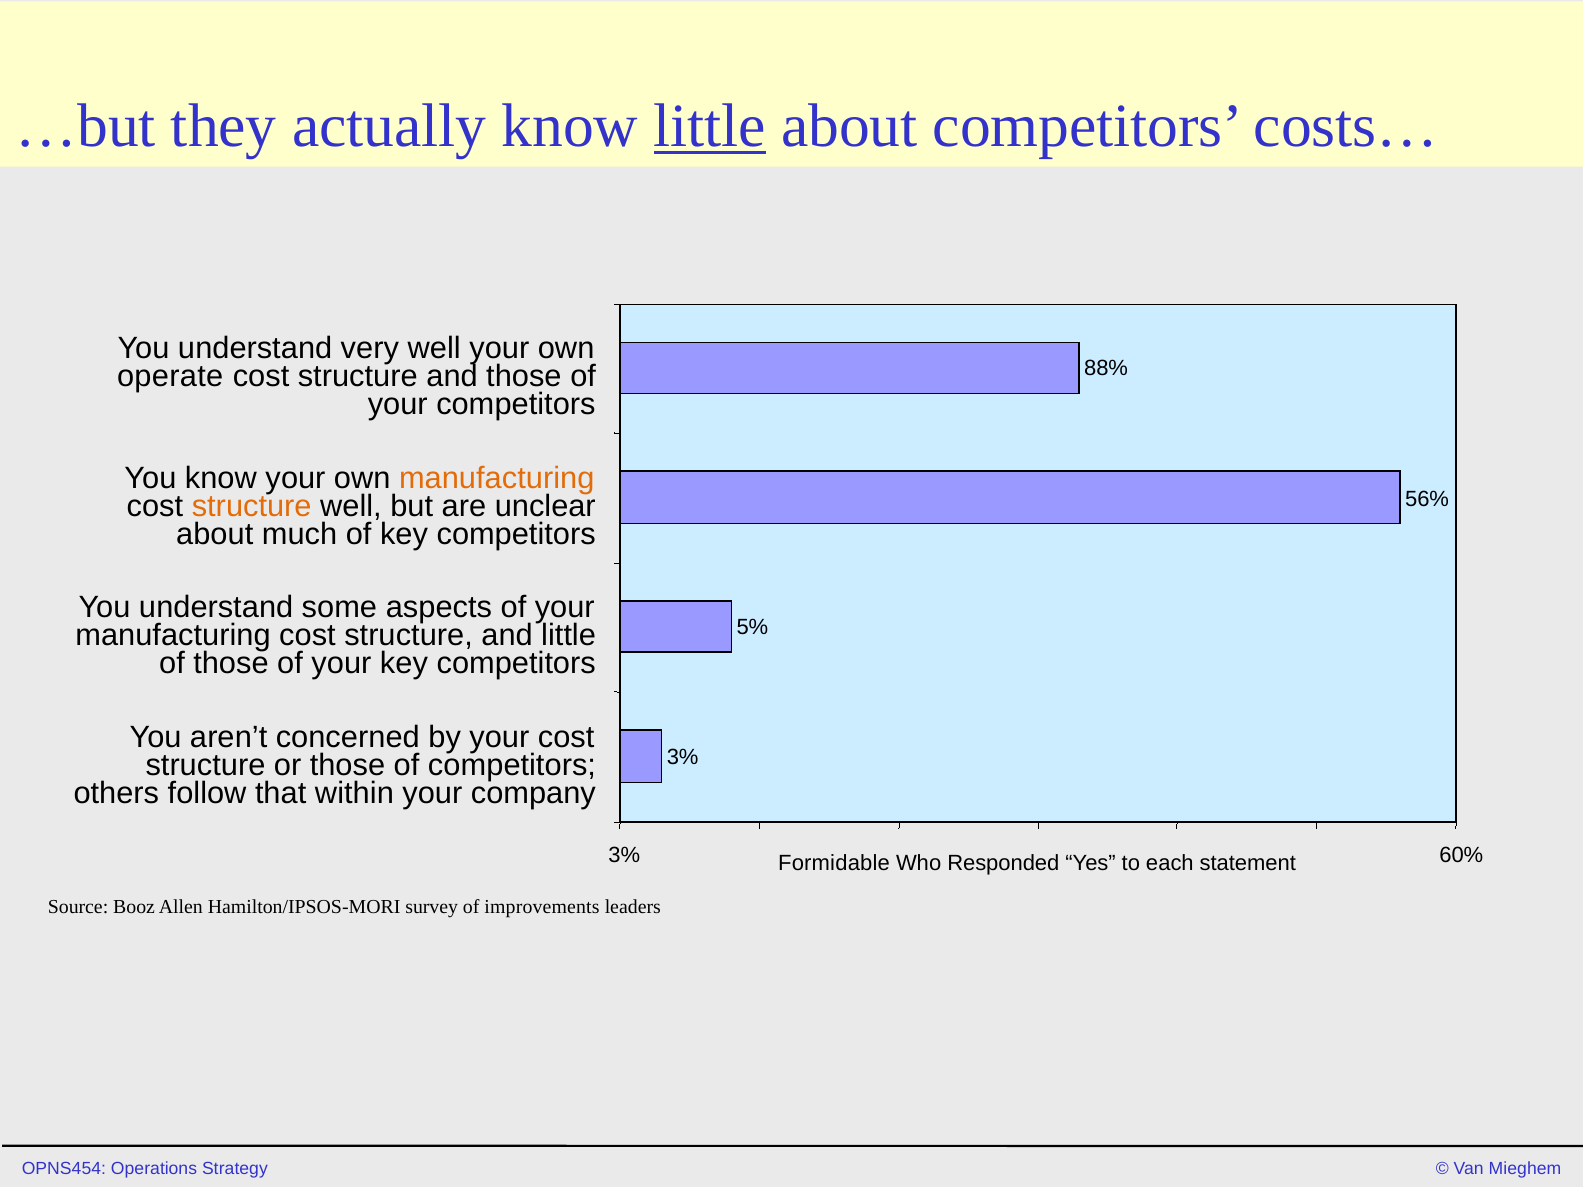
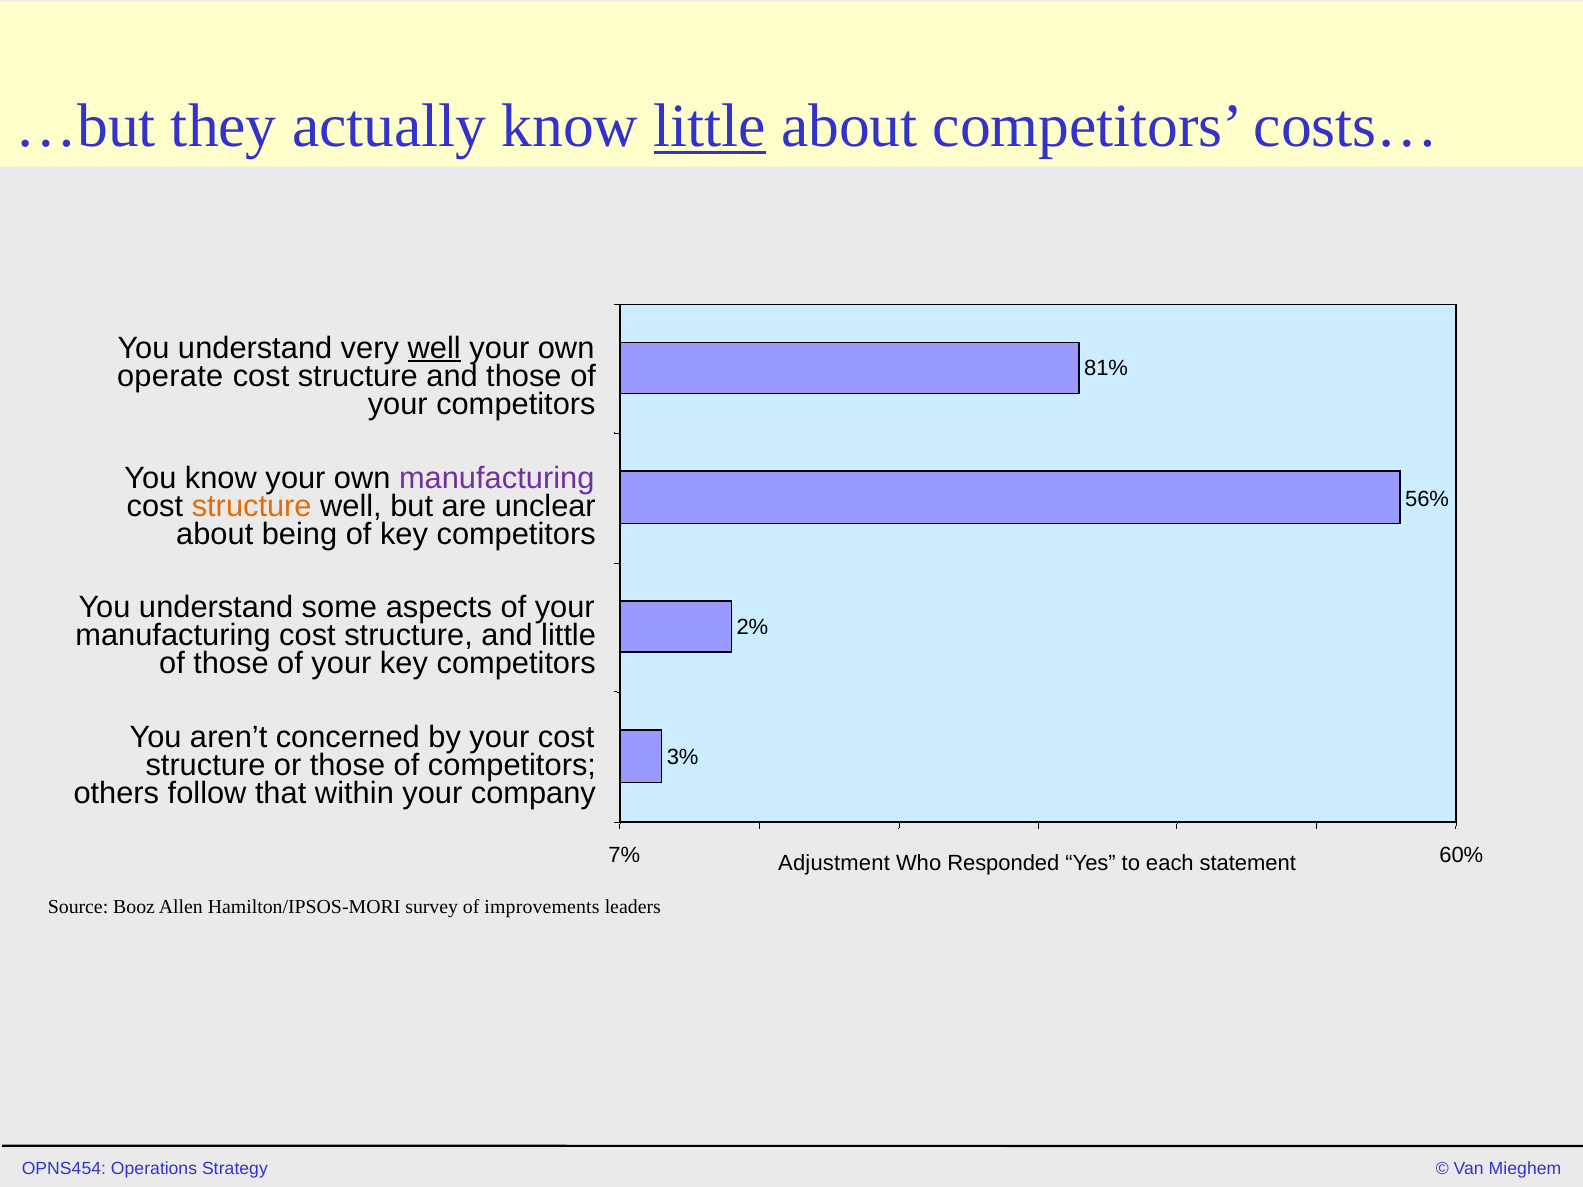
well underline: none -> present (434, 348)
88%: 88% -> 81% (1106, 369)
manufacturing colour: orange -> purple (497, 479)
much: much -> being (300, 535)
5%: 5% -> 2% (752, 628)
3%: 3% -> 7% (624, 855)
Formidable: Formidable -> Adjustment (834, 864)
